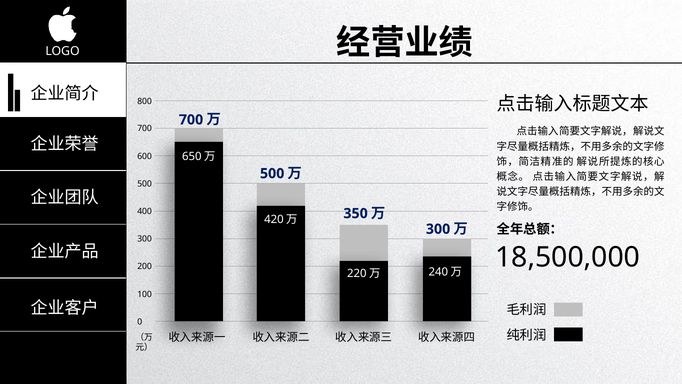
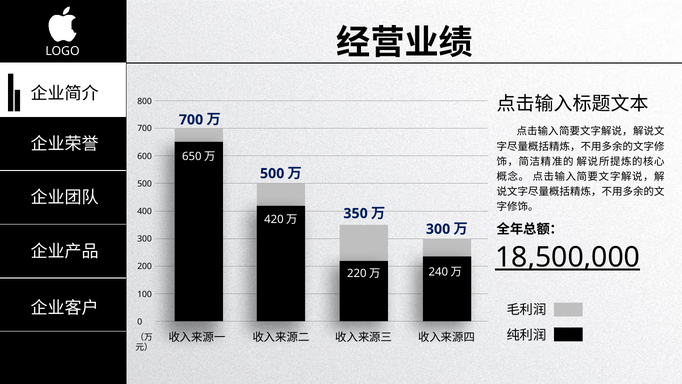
18,500,000 underline: none -> present (568, 257)
